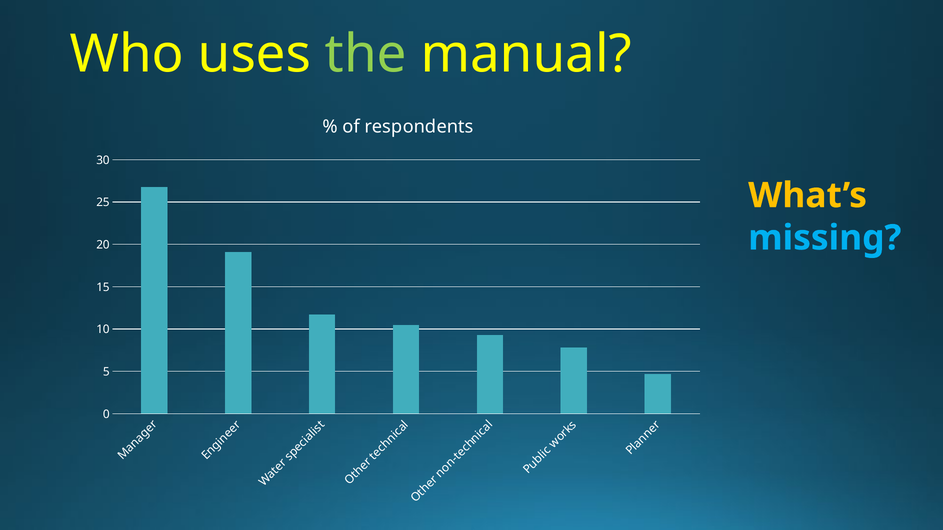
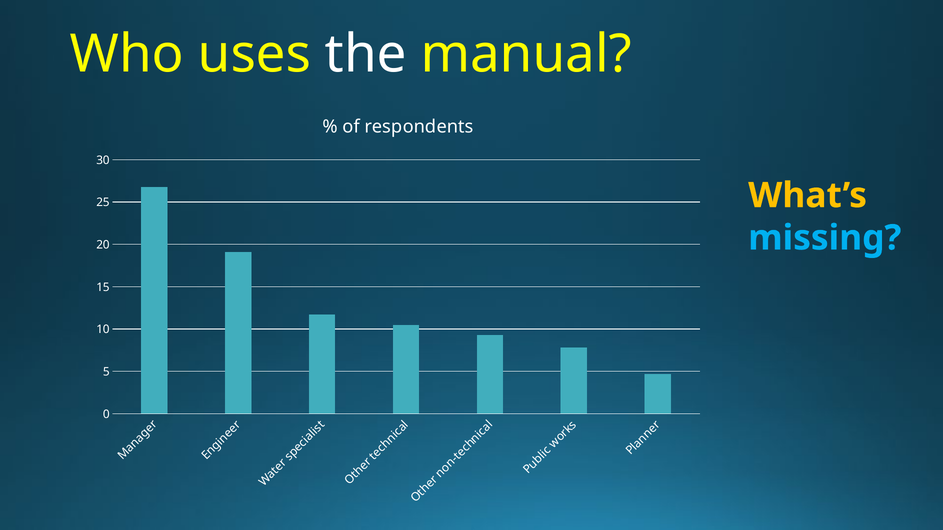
the colour: light green -> white (366, 54)
